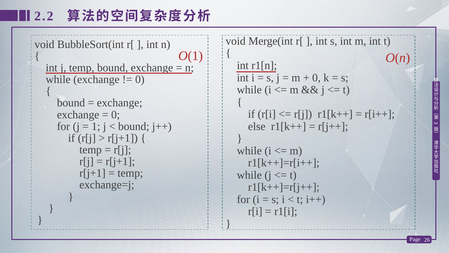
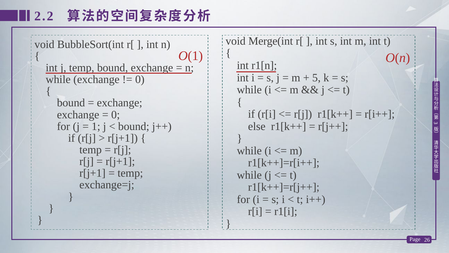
0: 0 -> 5 (316, 77)
